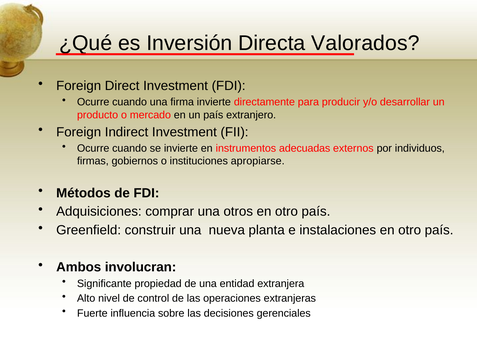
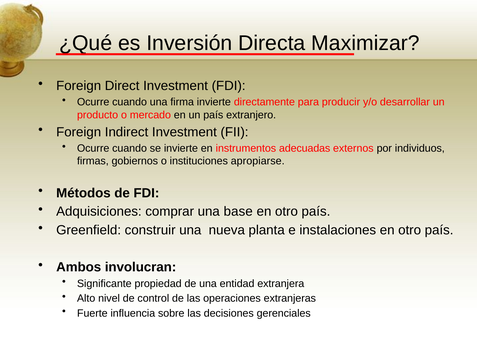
Valorados: Valorados -> Maximizar (365, 43)
otros: otros -> base (238, 211)
